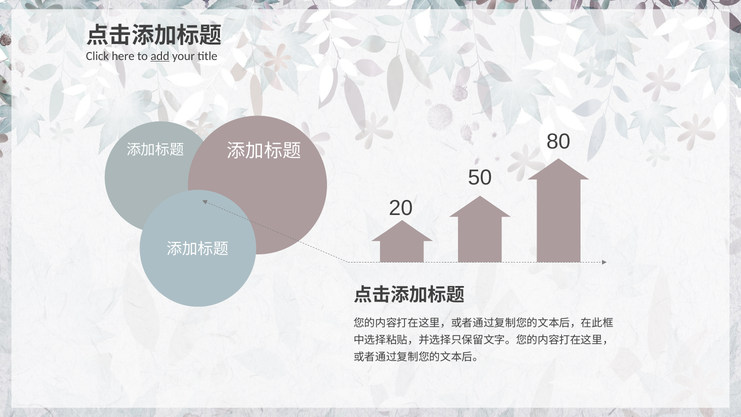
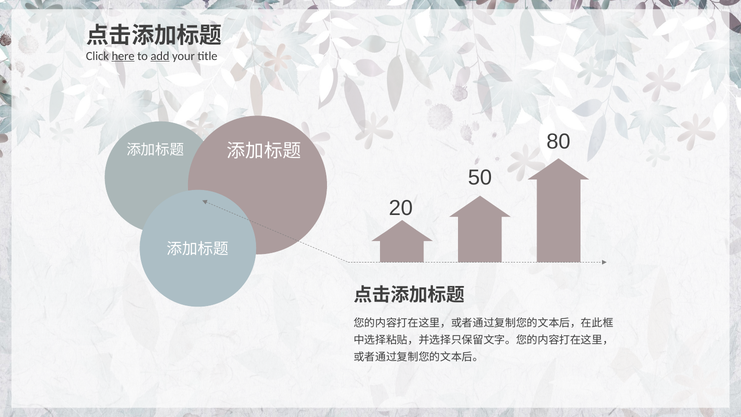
here underline: none -> present (123, 56)
